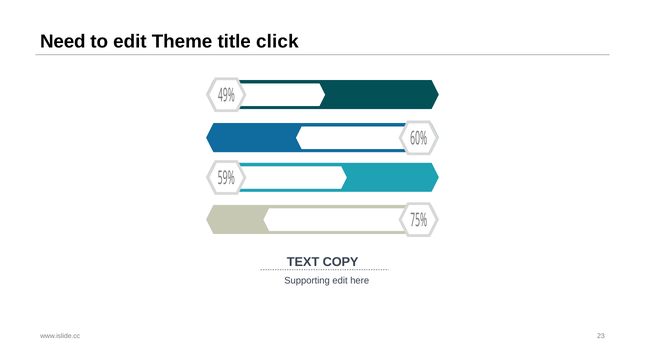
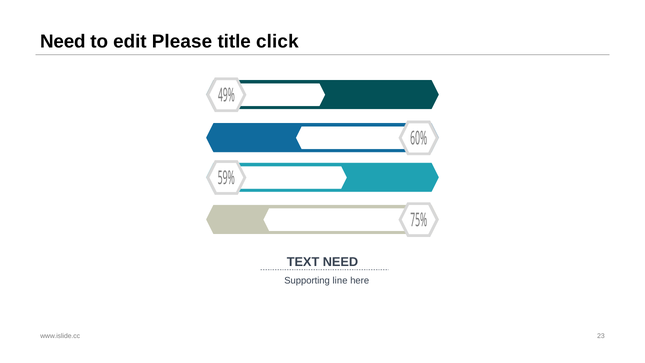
Theme: Theme -> Please (182, 42)
TEXT COPY: COPY -> NEED (340, 262)
Supporting edit: edit -> line (340, 281)
